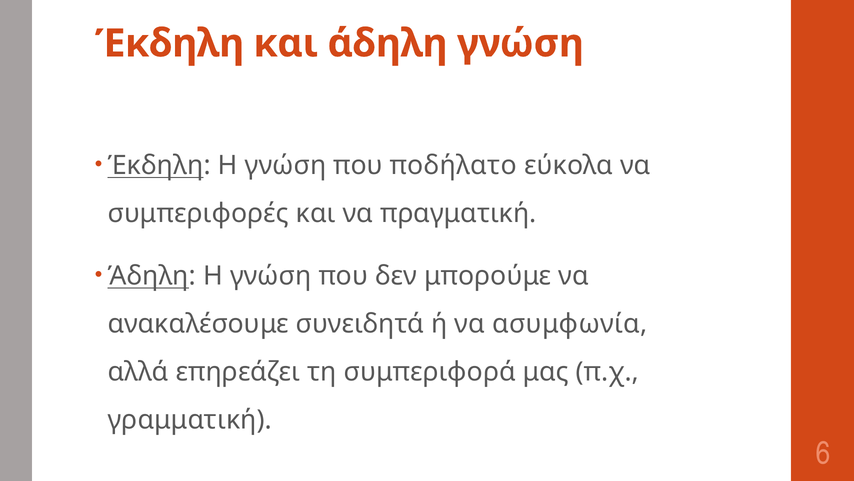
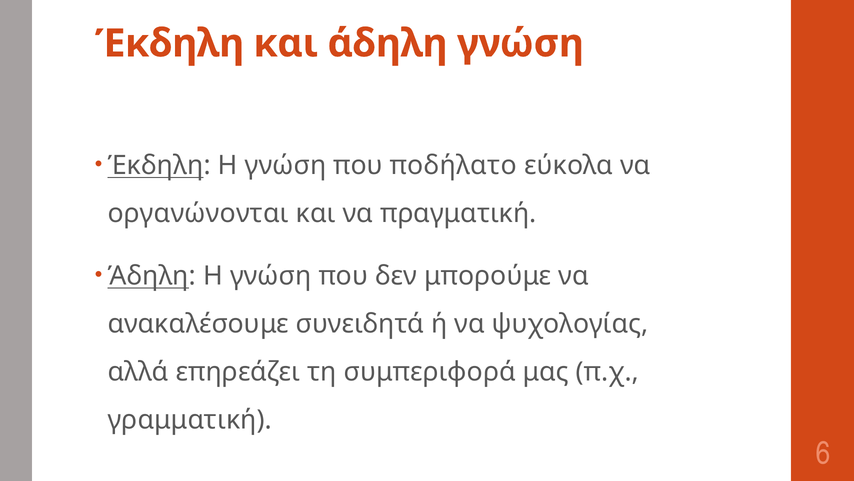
συμπεριφορές: συμπεριφορές -> οργανώνονται (198, 213)
ασυμφωνία: ασυμφωνία -> ψυχολογίας (570, 324)
